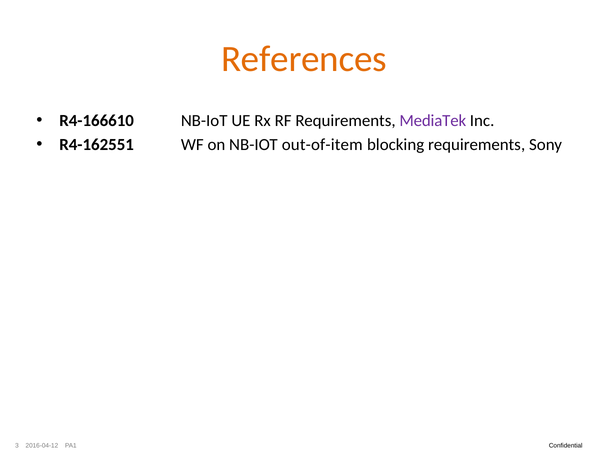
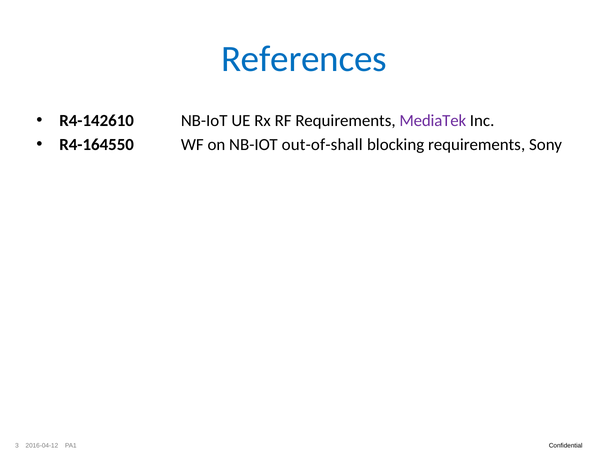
References colour: orange -> blue (304, 59)
R4-166610: R4-166610 -> R4-142610 (97, 121)
R4-162551: R4-162551 -> R4-164550 (97, 144)
out-of-item: out-of-item -> out-of-shall (322, 144)
